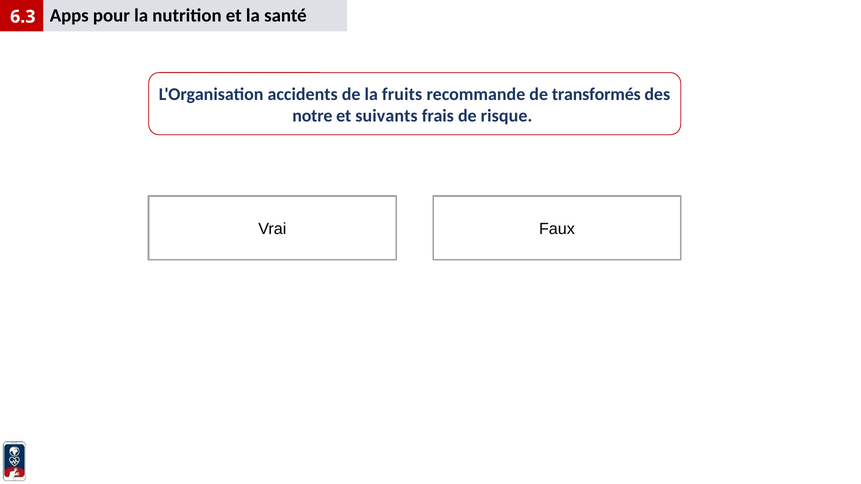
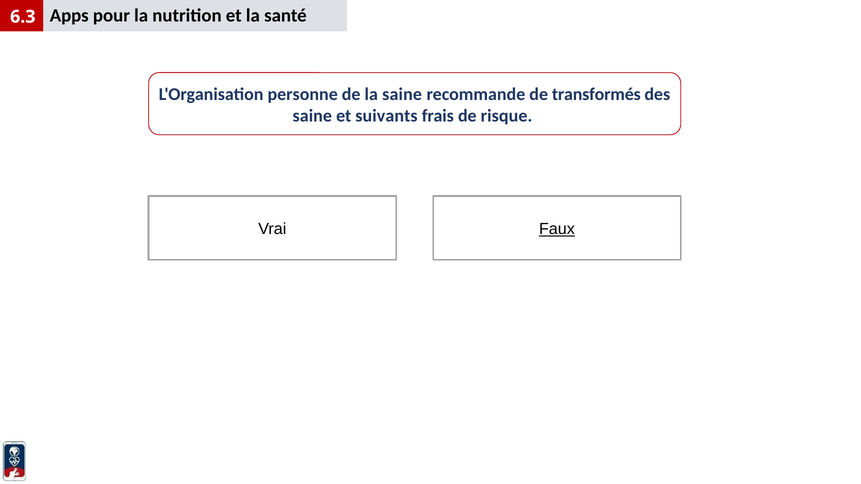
accidents: accidents -> personne (303, 94)
la fruits: fruits -> saine (402, 94)
notre: notre -> saine (312, 116)
Faux underline: none -> present (557, 229)
